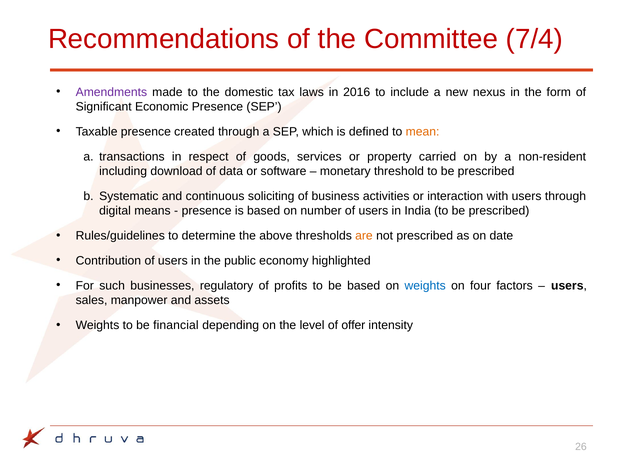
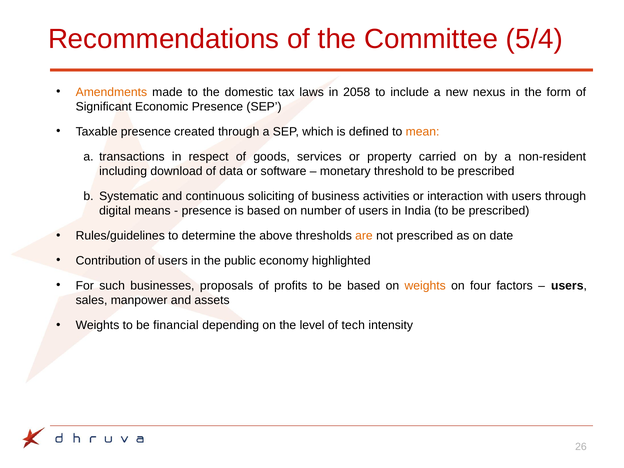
7/4: 7/4 -> 5/4 (534, 39)
Amendments colour: purple -> orange (111, 92)
2016: 2016 -> 2058 (357, 92)
regulatory: regulatory -> proposals (227, 286)
weights colour: blue -> orange (425, 286)
offer: offer -> tech (353, 325)
